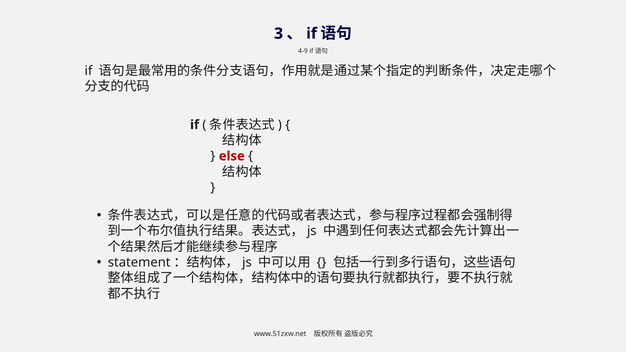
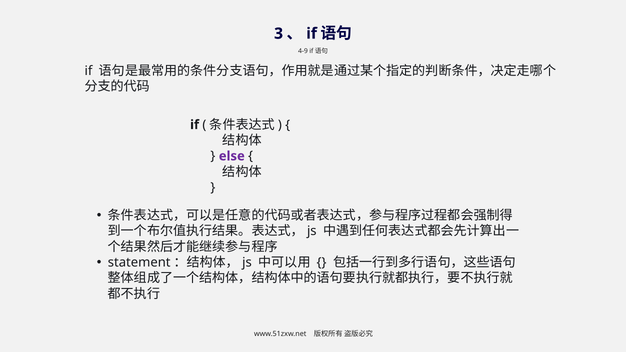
else colour: red -> purple (232, 156)
